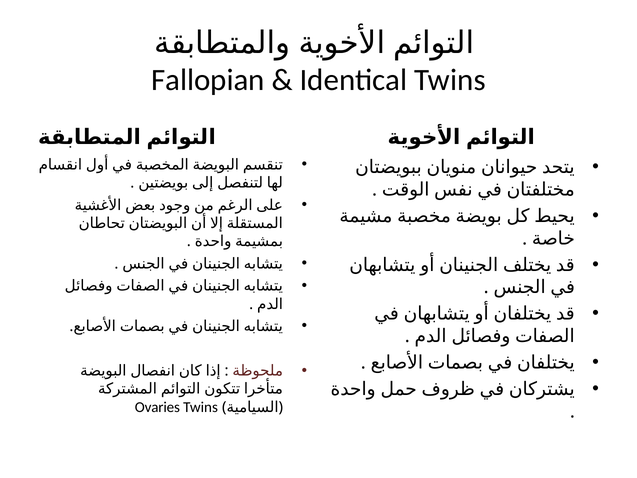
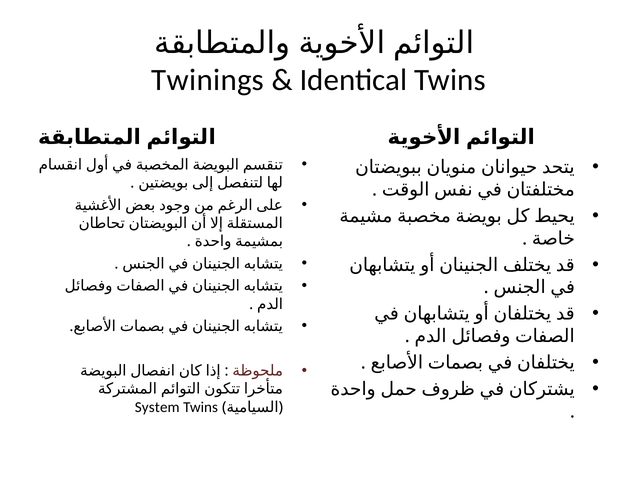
Fallopian: Fallopian -> Twinings (208, 80)
Ovaries: Ovaries -> System (157, 407)
